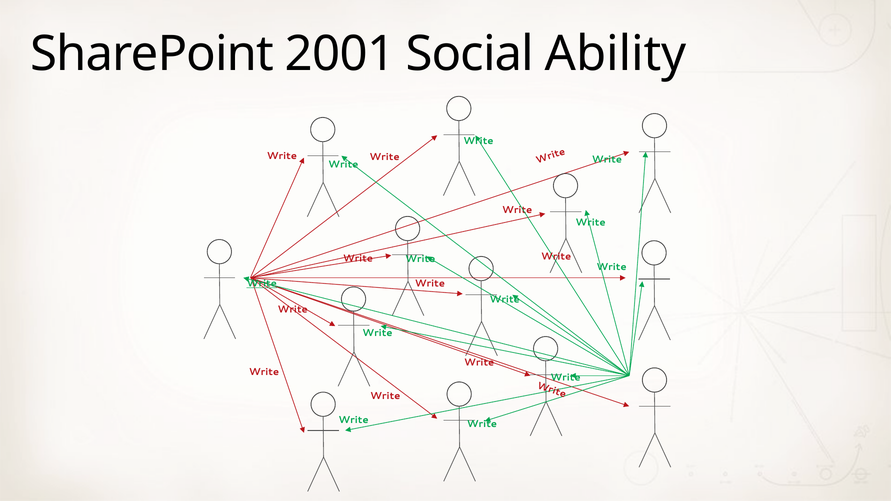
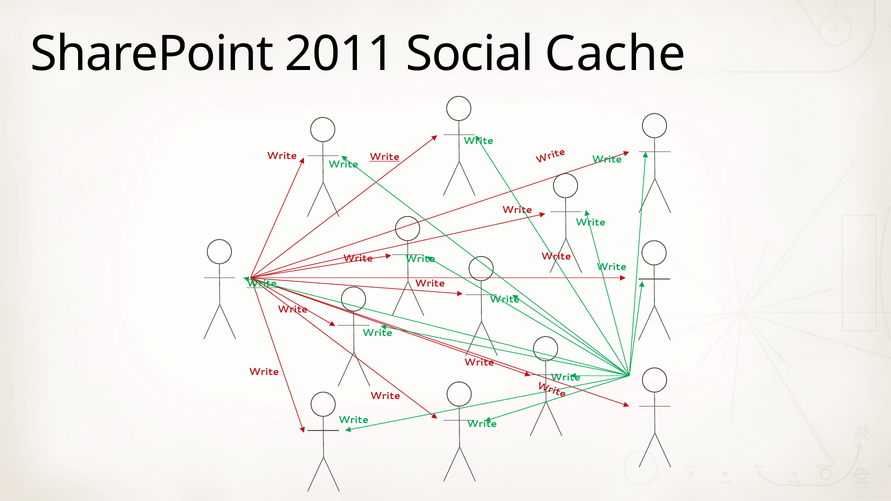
2001: 2001 -> 2011 (340, 54)
Ability: Ability -> Cache (615, 54)
Write underline: none -> present (385, 157)
